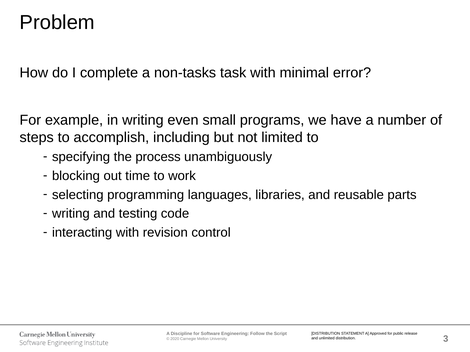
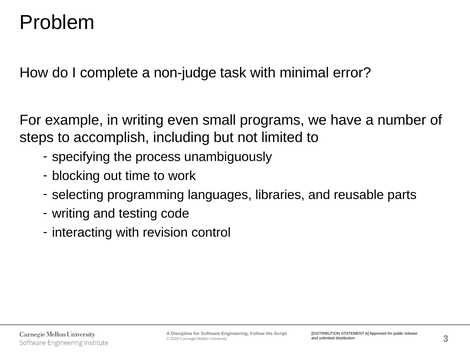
non-tasks: non-tasks -> non-judge (185, 73)
